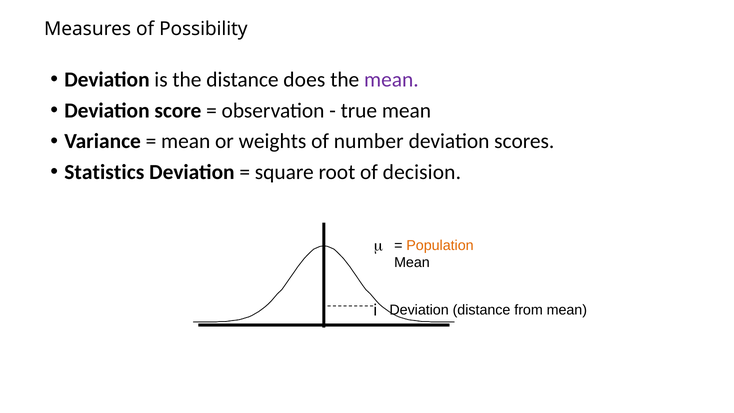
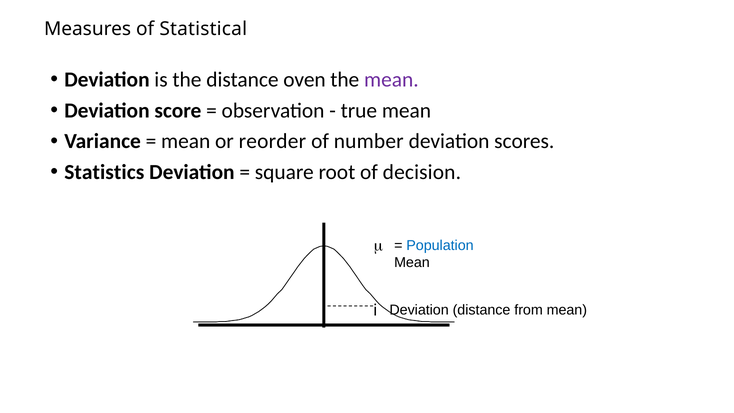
Possibility: Possibility -> Statistical (203, 29)
does: does -> oven (304, 80)
weights: weights -> reorder (272, 141)
Population colour: orange -> blue (440, 245)
